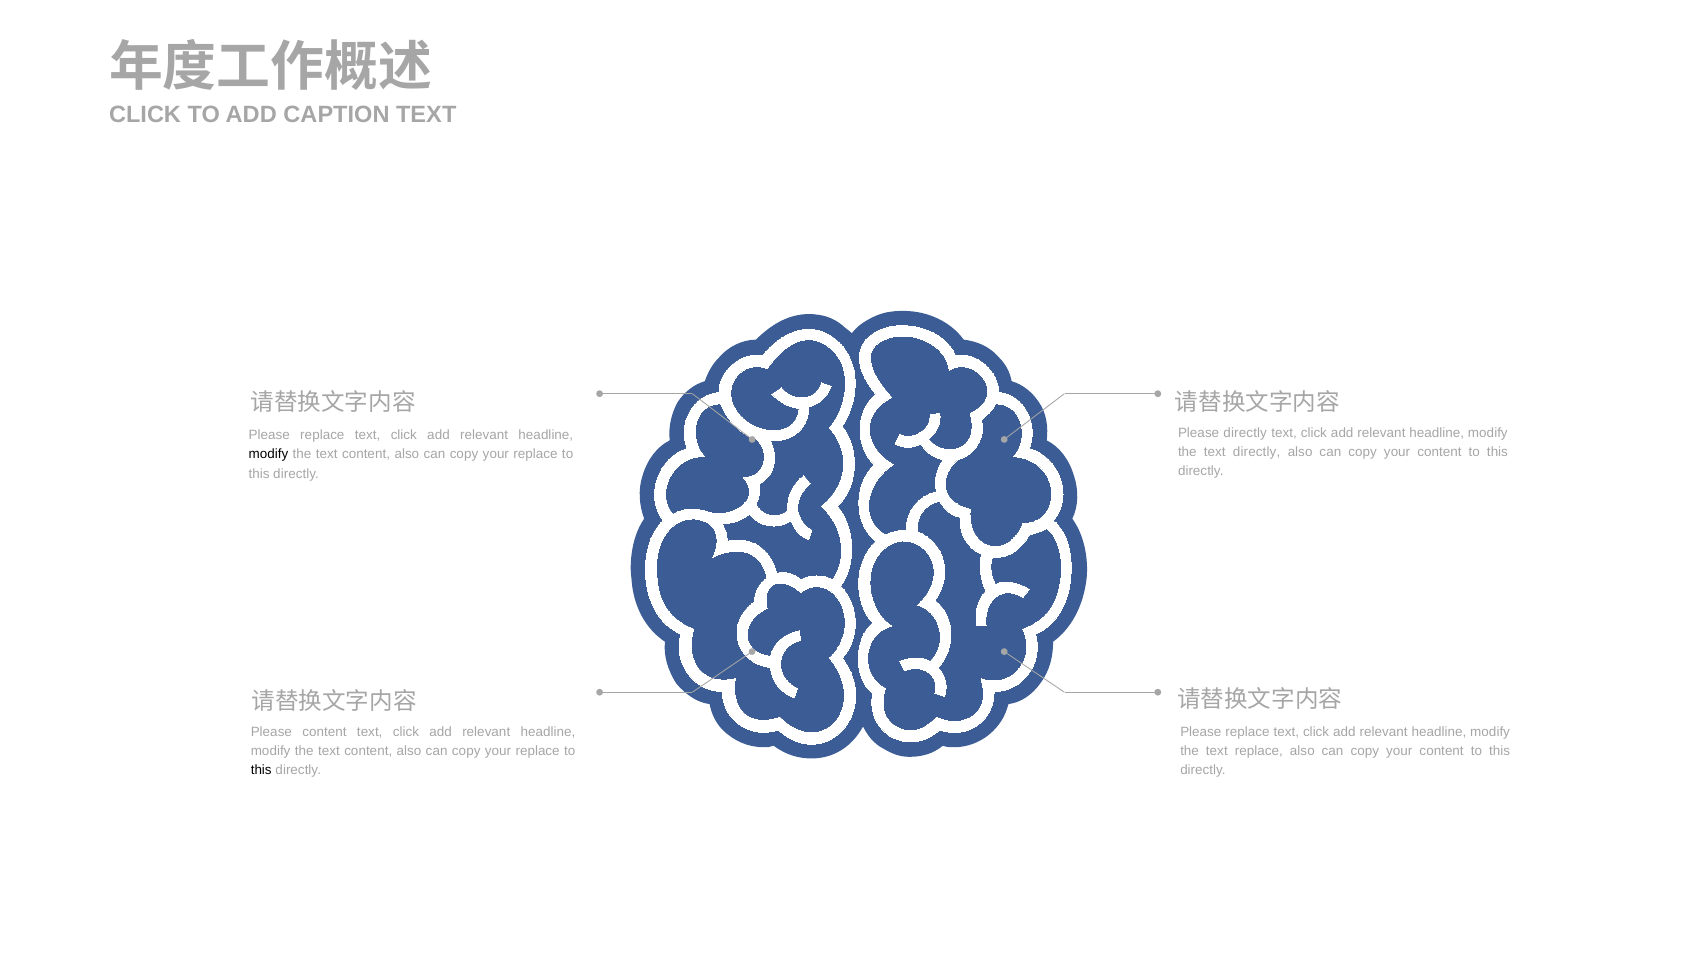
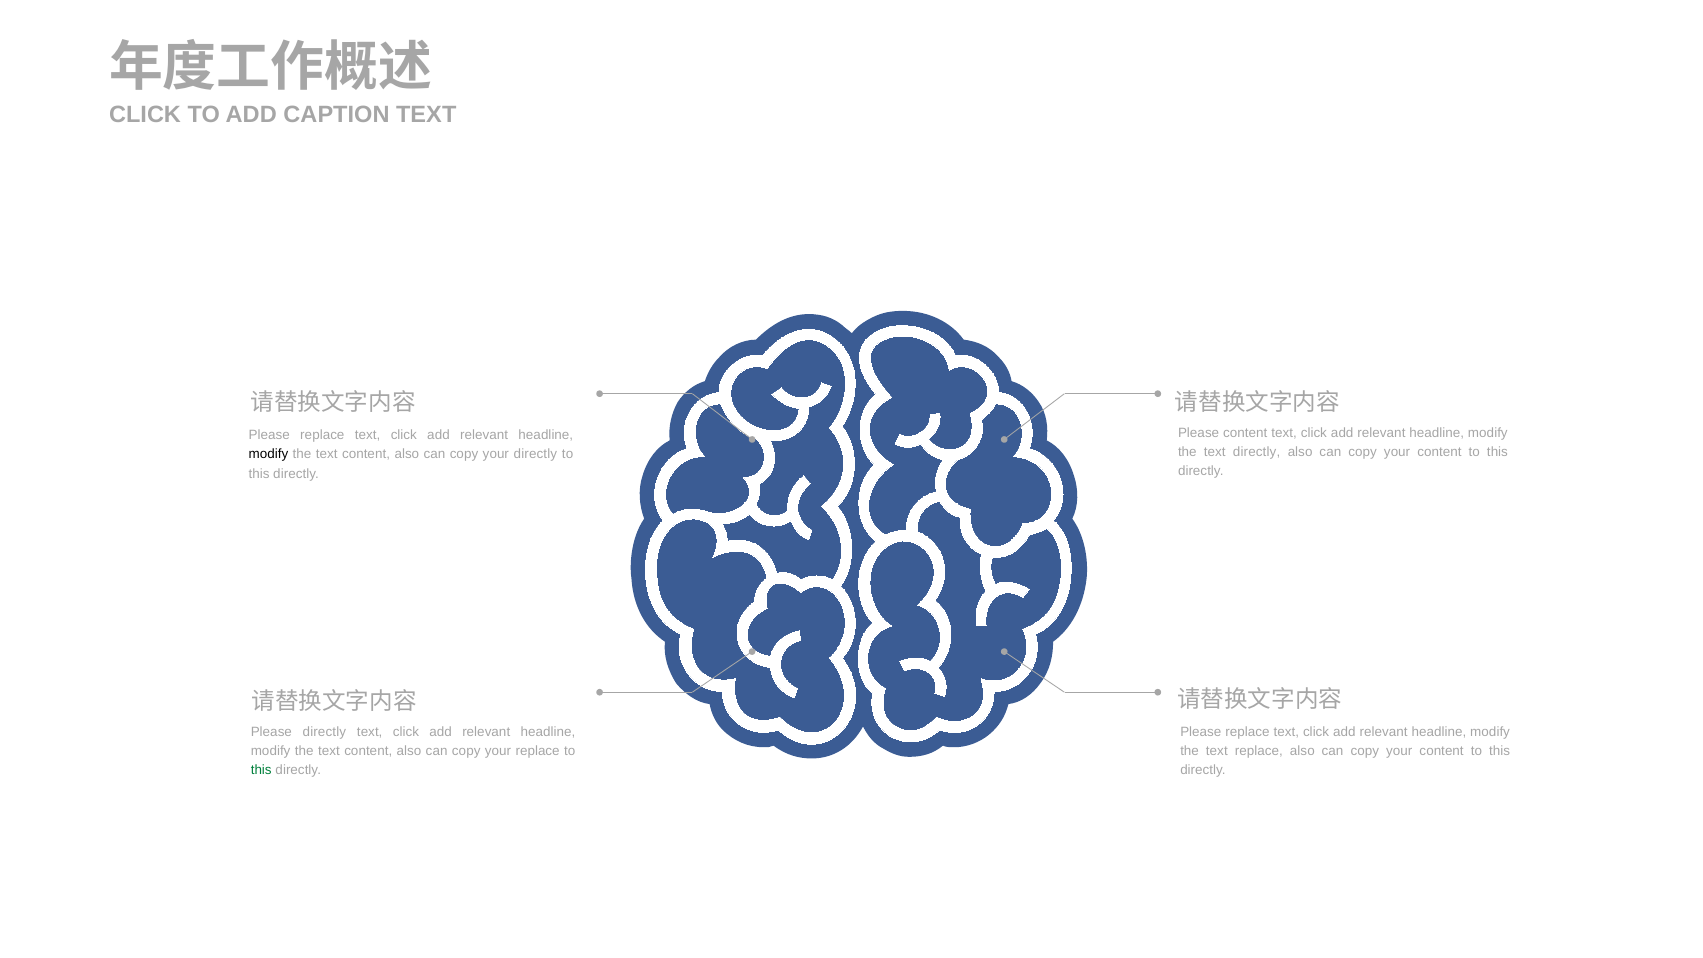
Please directly: directly -> content (1245, 433)
replace: replace -> directly (535, 454)
Please content: content -> directly (324, 732)
this colour: black -> green (261, 770)
